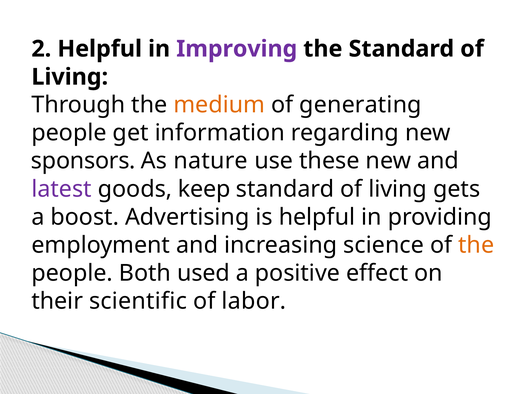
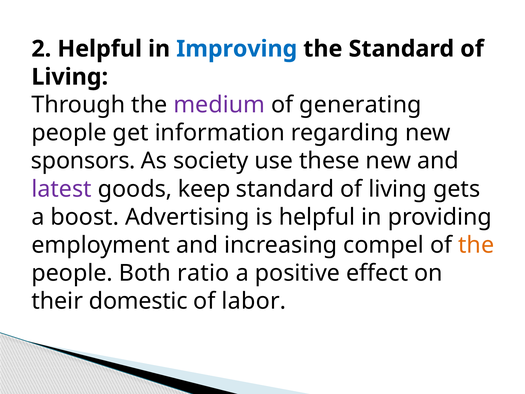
Improving colour: purple -> blue (237, 49)
medium colour: orange -> purple (219, 105)
nature: nature -> society (211, 161)
science: science -> compel (384, 245)
used: used -> ratio (203, 273)
scientific: scientific -> domestic (138, 301)
